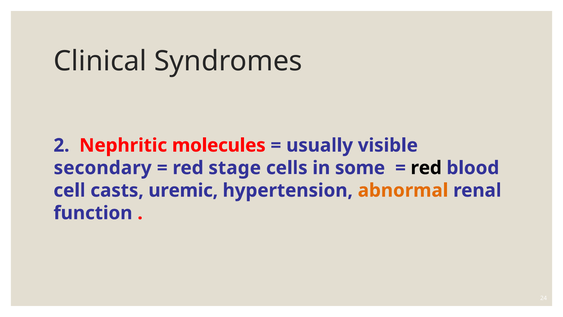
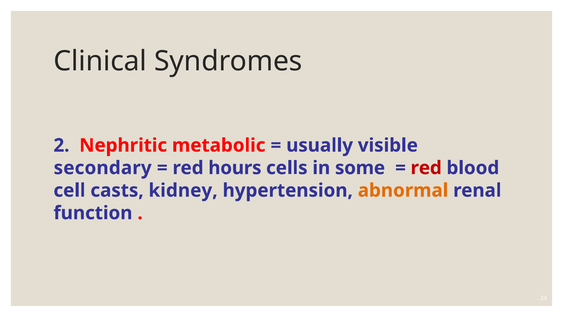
molecules: molecules -> metabolic (219, 145)
stage: stage -> hours (235, 168)
red colour: black -> red (426, 168)
uremic: uremic -> kidney (183, 190)
